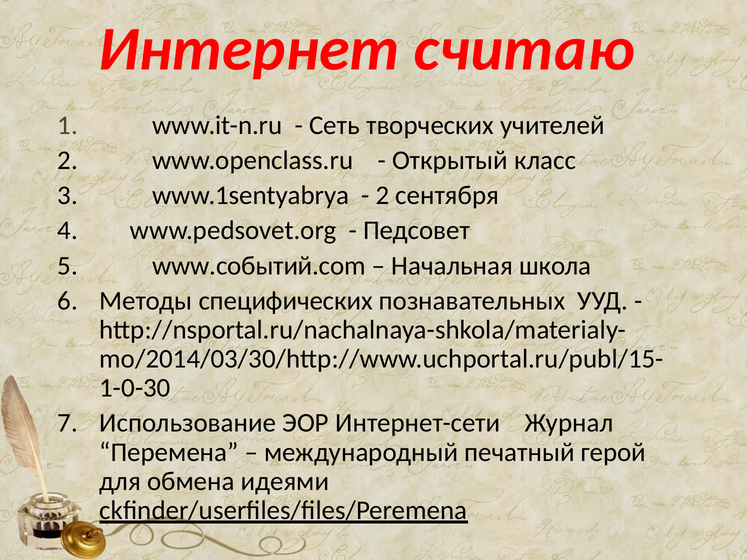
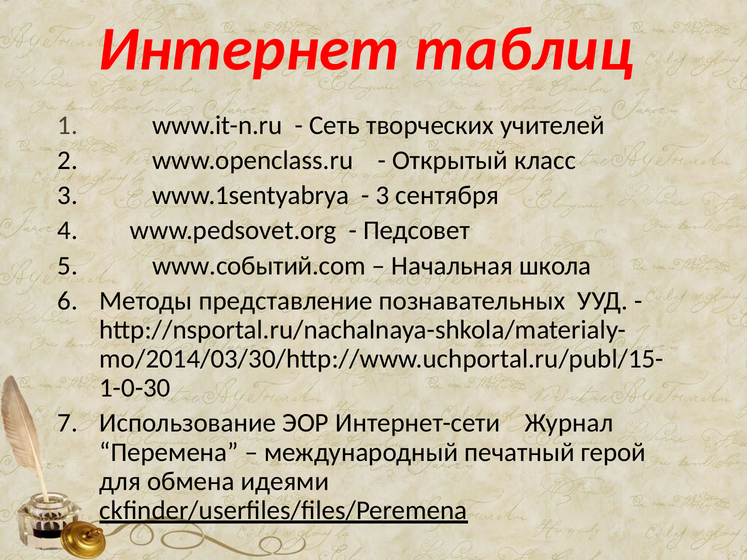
считаю: считаю -> таблиц (524, 49)
2: 2 -> 3 (382, 196)
специфических: специфических -> представление (286, 301)
